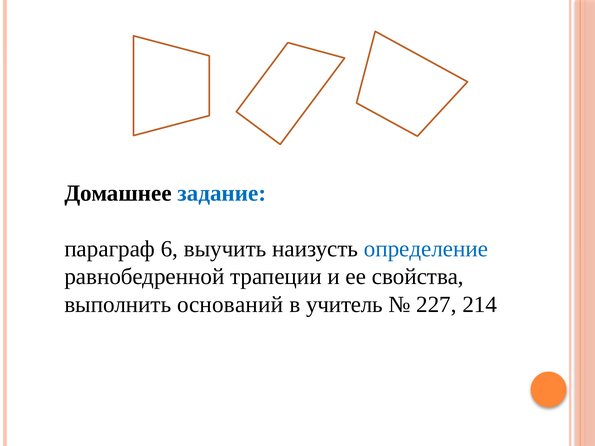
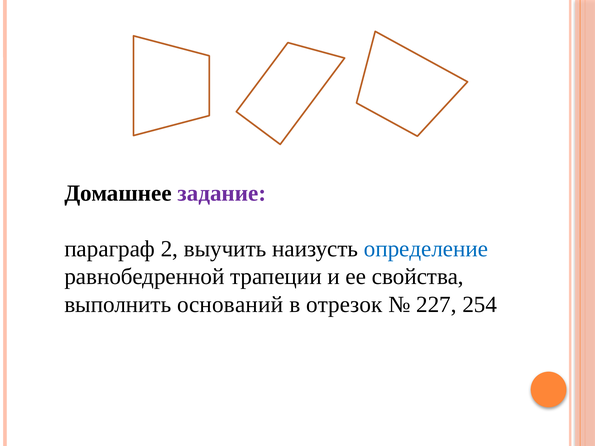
задание colour: blue -> purple (222, 193)
6: 6 -> 2 (169, 249)
учитель: учитель -> отрезок (344, 305)
214: 214 -> 254 (480, 305)
